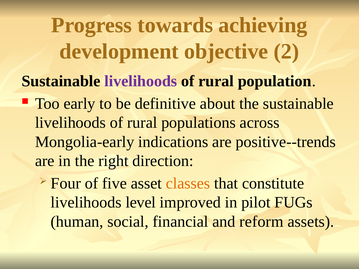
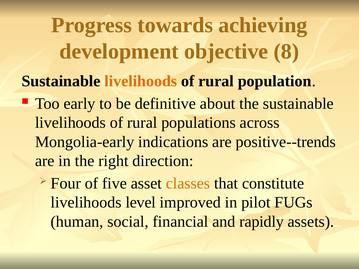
2: 2 -> 8 (286, 52)
livelihoods colour: purple -> orange (141, 81)
reform: reform -> rapidly (262, 222)
